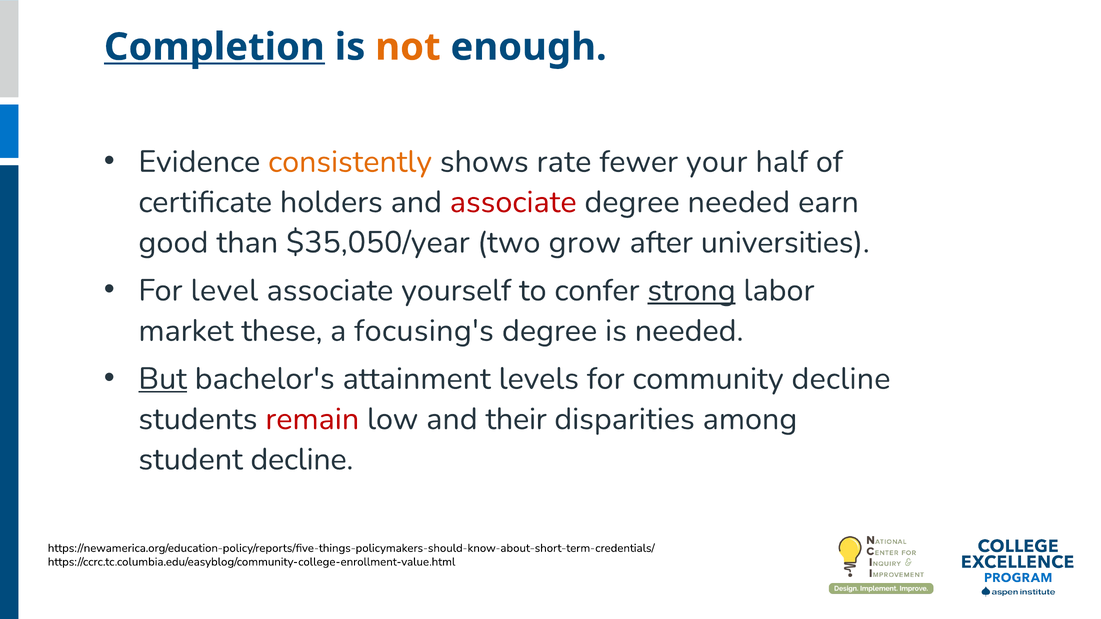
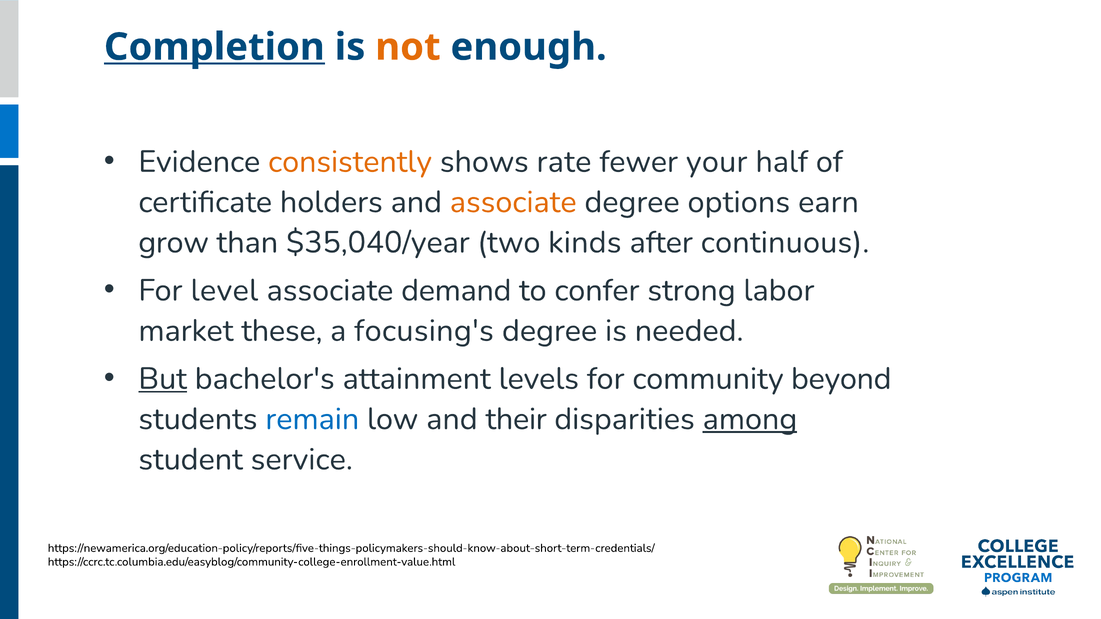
associate colour: red -> orange (513, 202)
degree needed: needed -> options (739, 202)
good: good -> grow (174, 242)
$35,050/year: $35,050/year -> $35,040/year (378, 242)
grow: grow -> kinds (585, 242)
universities: universities -> continuous (785, 242)
yourself: yourself -> demand (456, 290)
strong underline: present -> none (692, 290)
community decline: decline -> beyond (841, 379)
remain colour: red -> blue (312, 419)
among underline: none -> present (750, 419)
student decline: decline -> service (302, 460)
